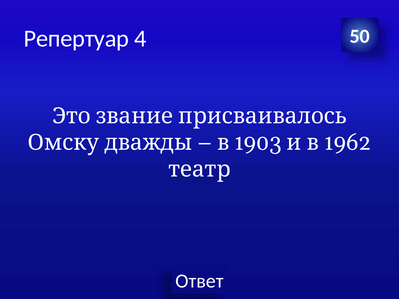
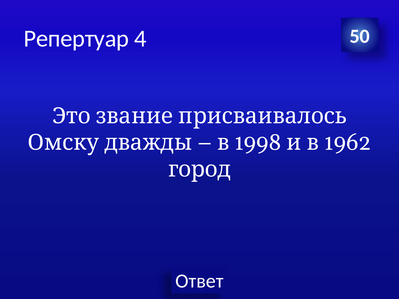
1903: 1903 -> 1998 (258, 143)
театр: театр -> город (200, 169)
